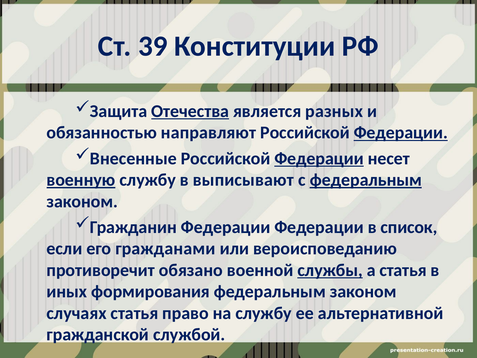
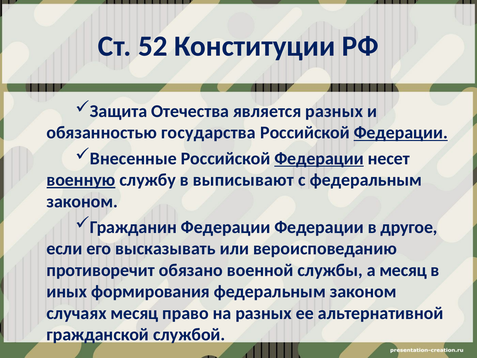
39: 39 -> 52 (153, 46)
Отечества underline: present -> none (190, 111)
направляют: направляют -> государства (208, 133)
федеральным underline: present -> none (366, 180)
список: список -> другое (409, 227)
гражданами: гражданами -> высказывать (165, 249)
службы underline: present -> none (330, 270)
а статья: статья -> месяц (403, 270)
случаях статья: статья -> месяц (134, 313)
на службу: службу -> разных (264, 313)
